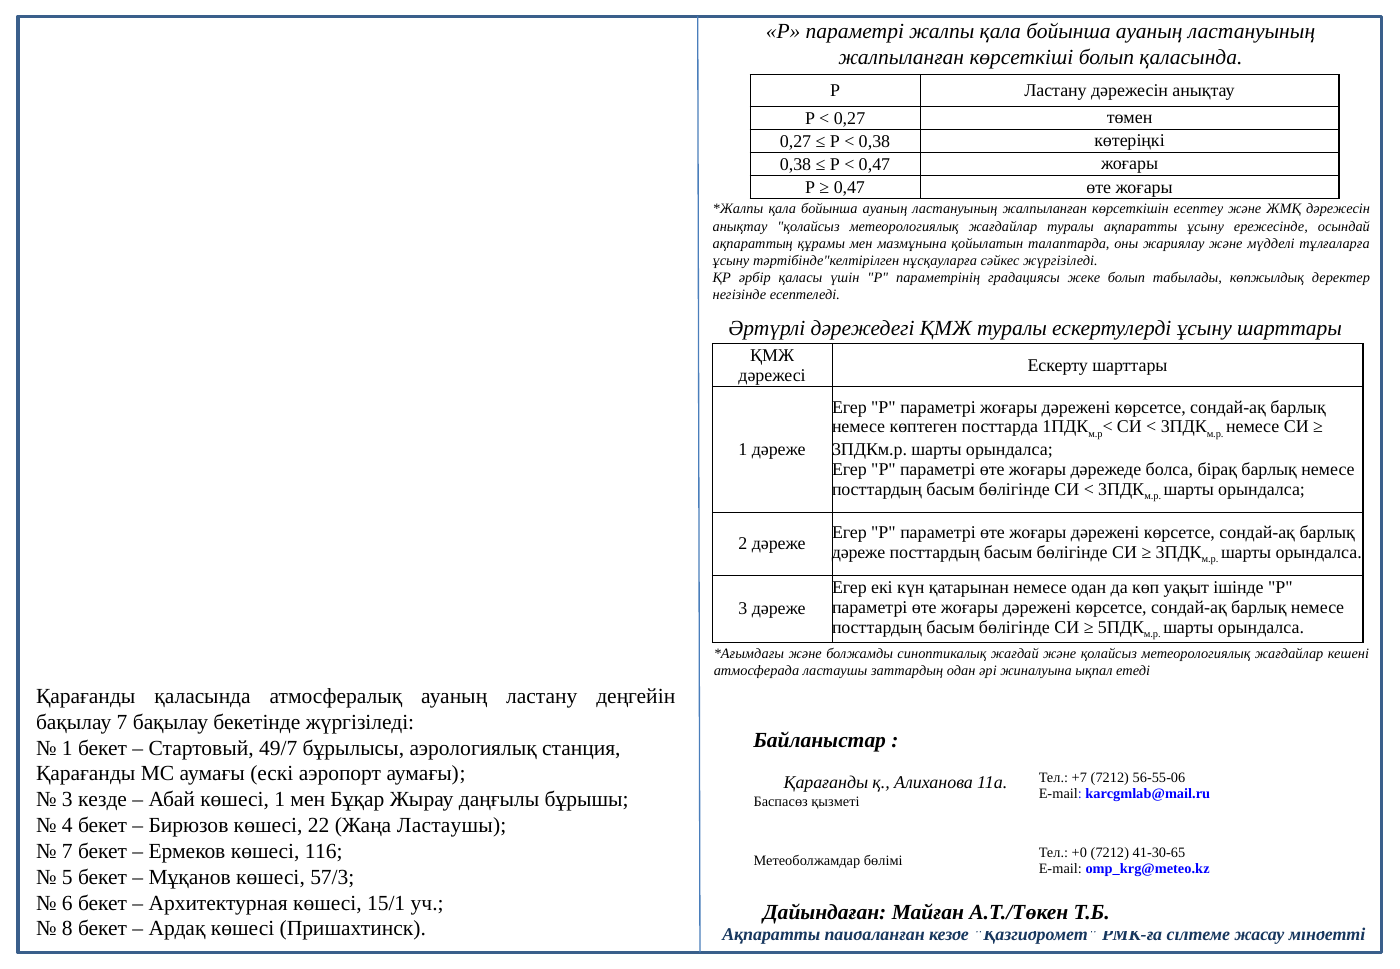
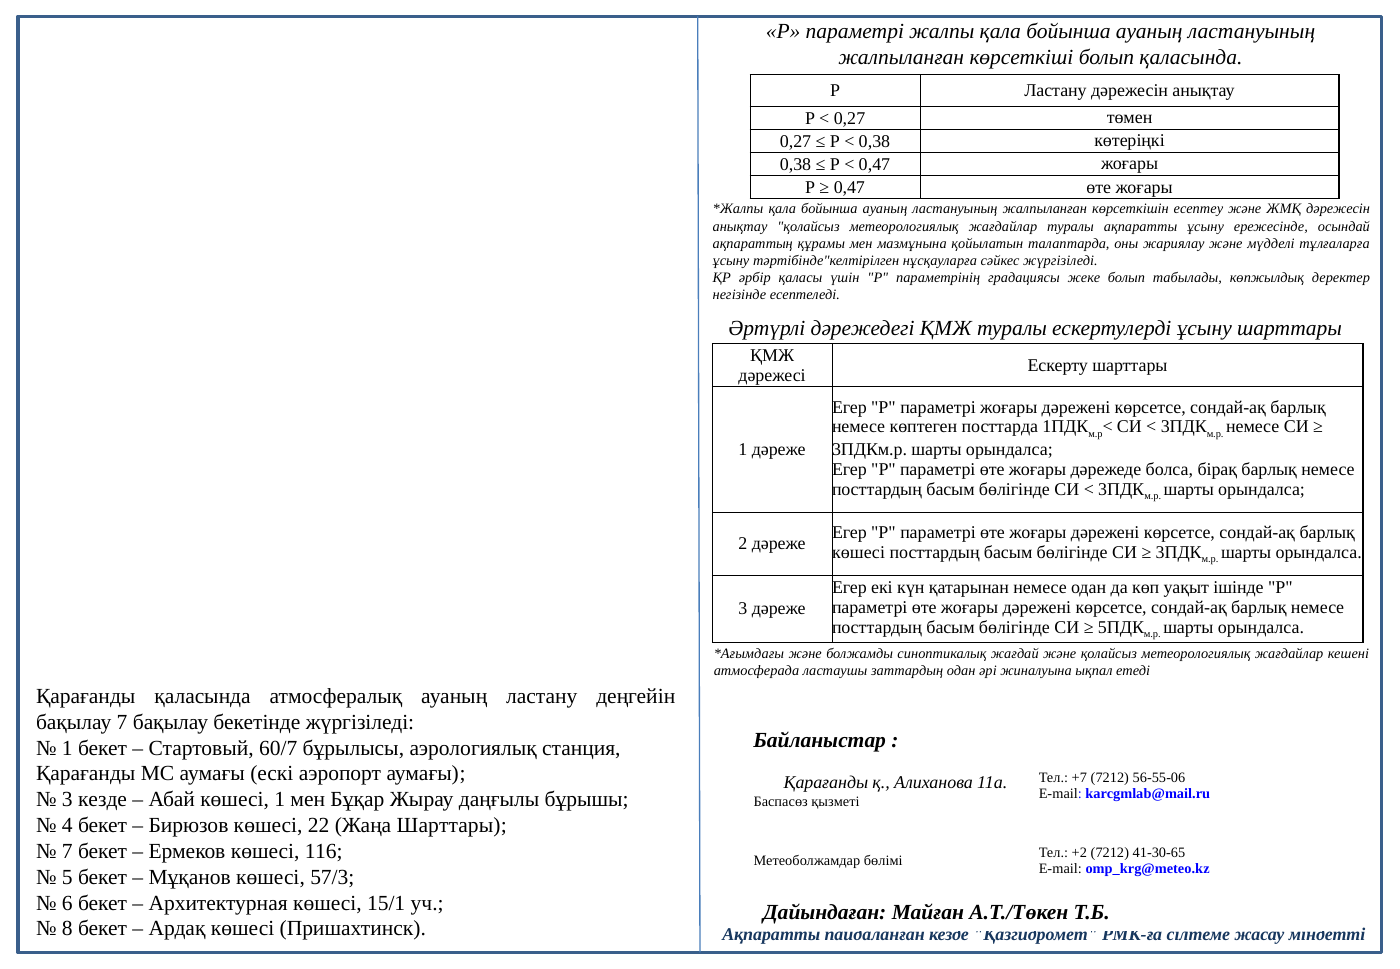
дәреже: дәреже -> көшесі (859, 552)
49/7: 49/7 -> 60/7 (278, 748)
Жаңа Ластаушы: Ластаушы -> Шарттары (452, 826)
+0: +0 -> +2 (1079, 853)
